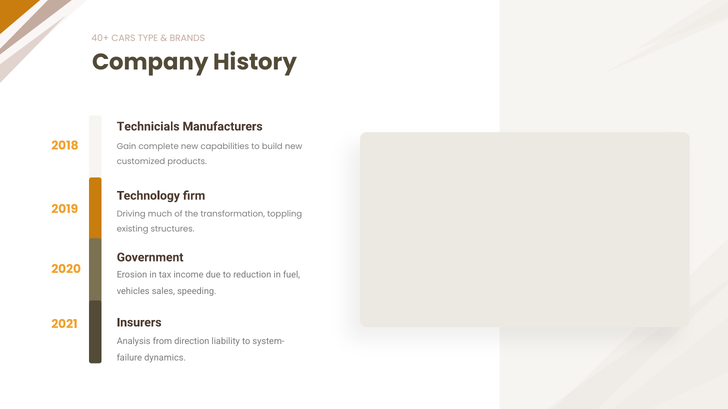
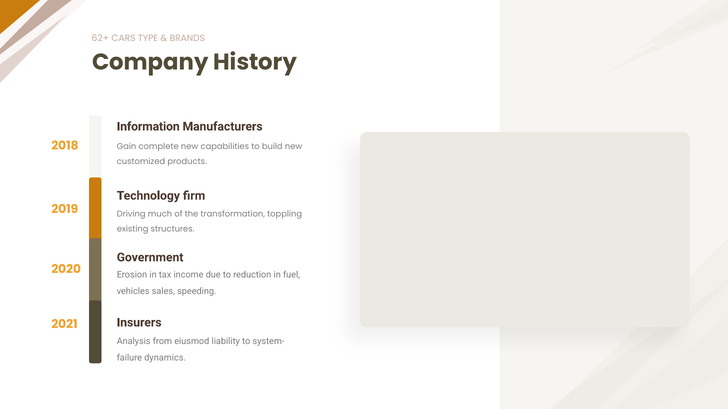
40+: 40+ -> 62+ (100, 38)
Technicials: Technicials -> Information (148, 127)
direction: direction -> eiusmod (192, 342)
